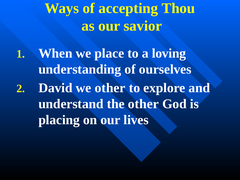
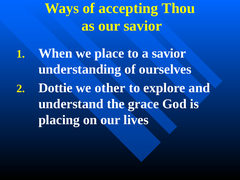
a loving: loving -> savior (169, 53)
David: David -> Dottie (55, 88)
the other: other -> grace (143, 104)
